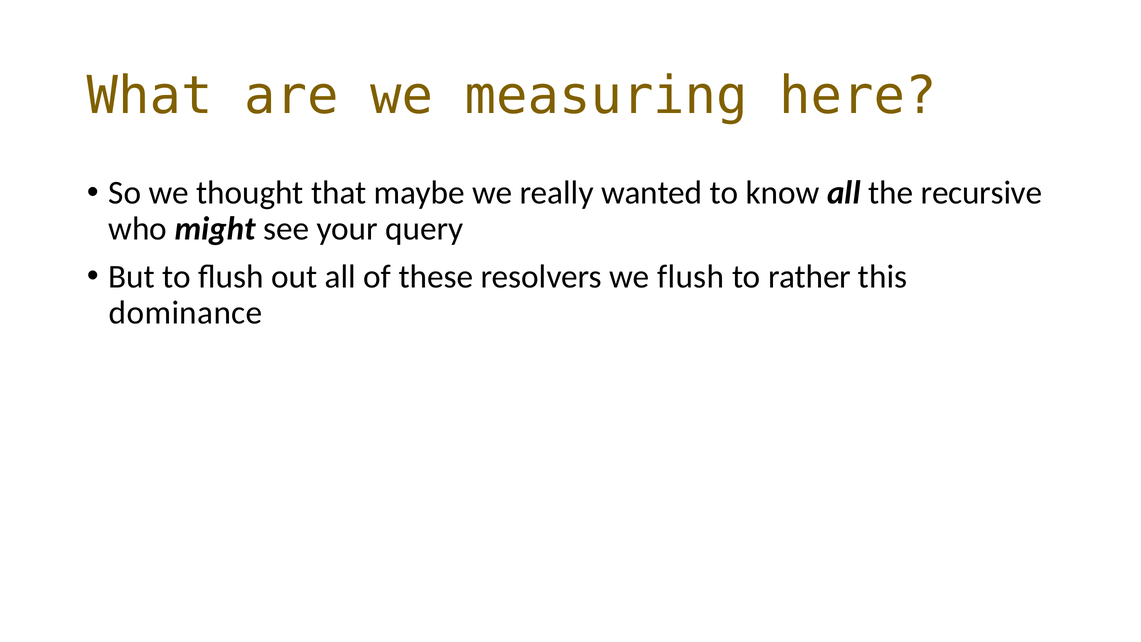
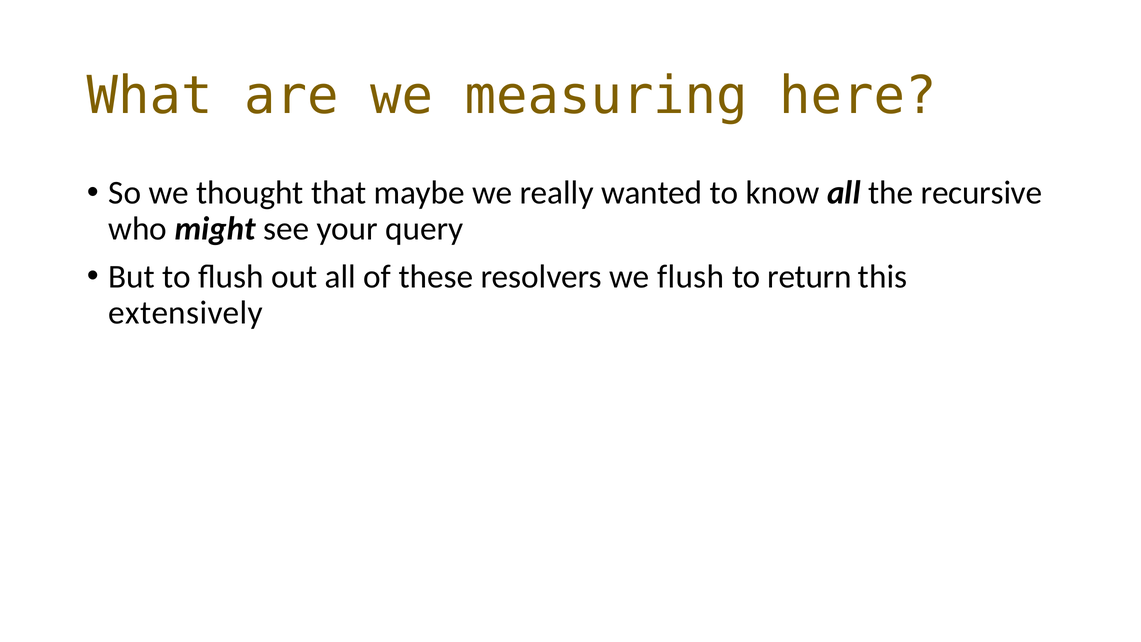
rather: rather -> return (809, 277)
dominance: dominance -> extensively (186, 313)
